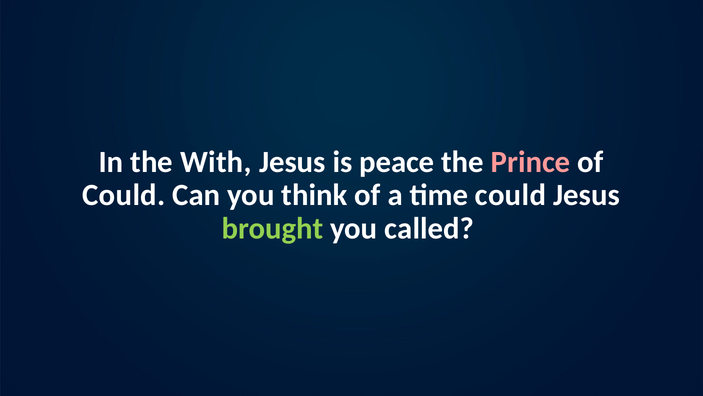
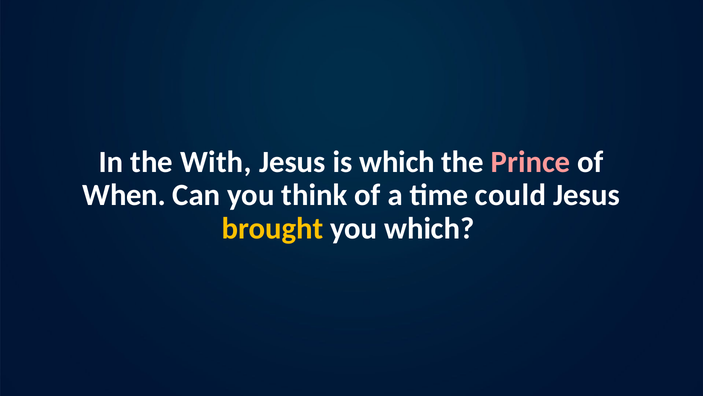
is peace: peace -> which (397, 162)
Could: Could -> When (124, 195)
brought colour: light green -> yellow (273, 228)
you called: called -> which (429, 228)
